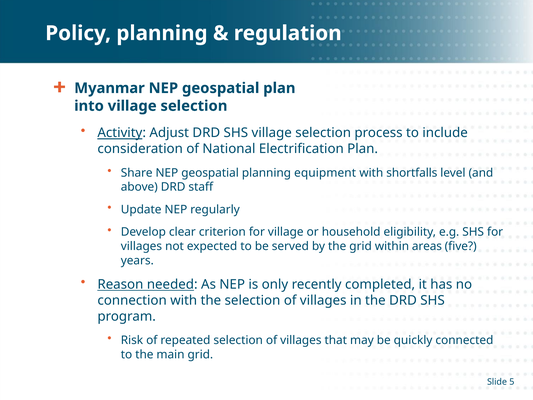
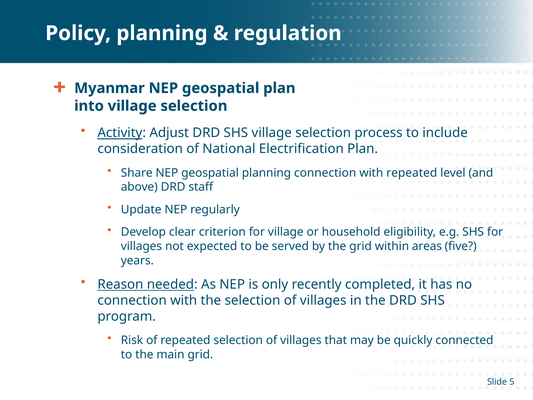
planning equipment: equipment -> connection (325, 173)
with shortfalls: shortfalls -> repeated (412, 173)
